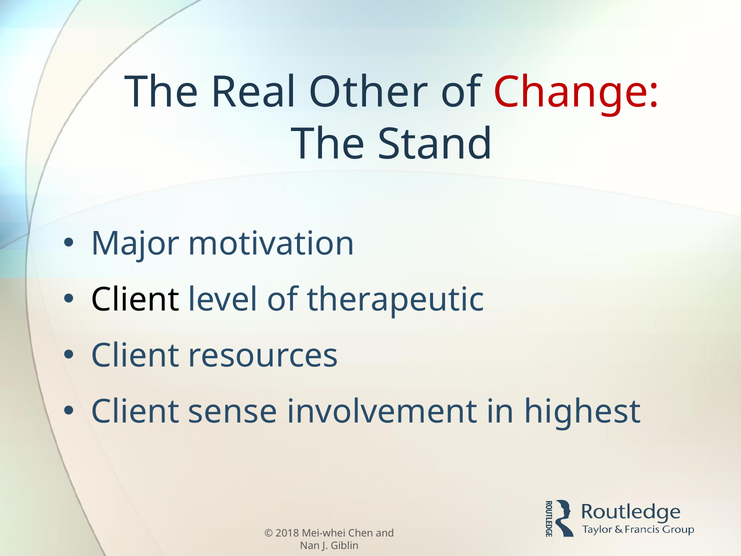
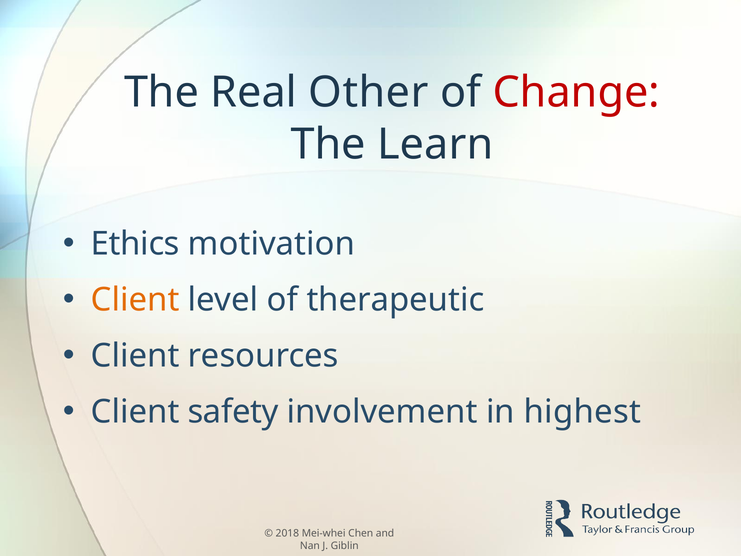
Stand: Stand -> Learn (435, 144)
Major: Major -> Ethics (135, 244)
Client colour: black -> orange (135, 300)
sense: sense -> safety (233, 412)
